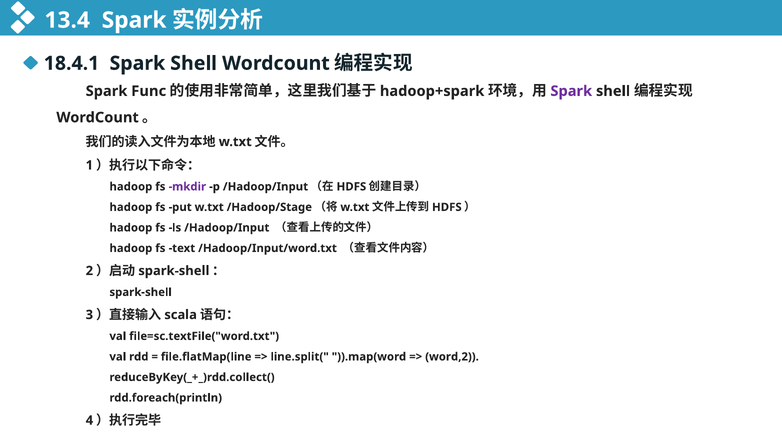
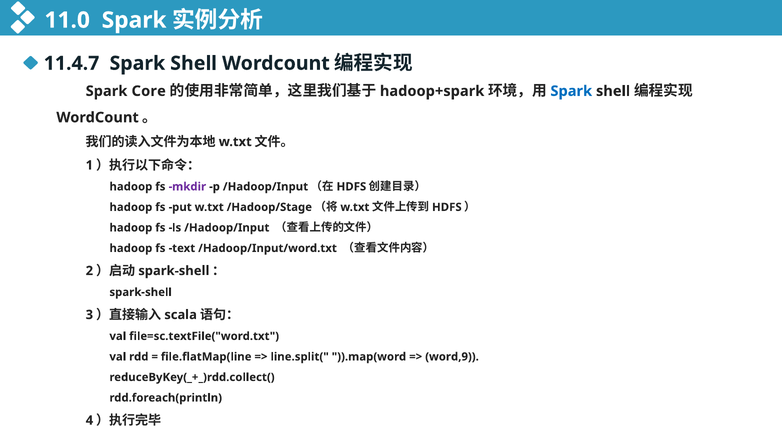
13.4: 13.4 -> 11.0 (67, 20)
18.4.1: 18.4.1 -> 11.4.7 (72, 63)
Func: Func -> Core (149, 91)
Spark colour: purple -> blue (571, 91)
word,2: word,2 -> word,9 (452, 356)
